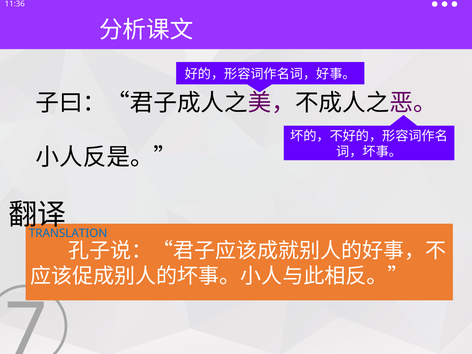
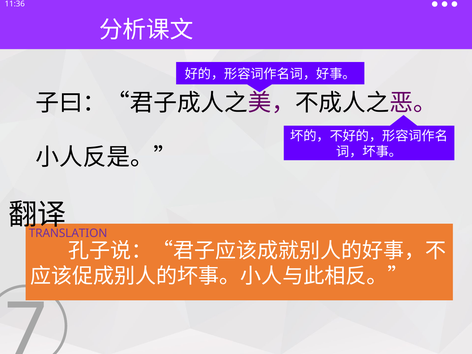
TRANSLATION colour: blue -> purple (68, 233)
